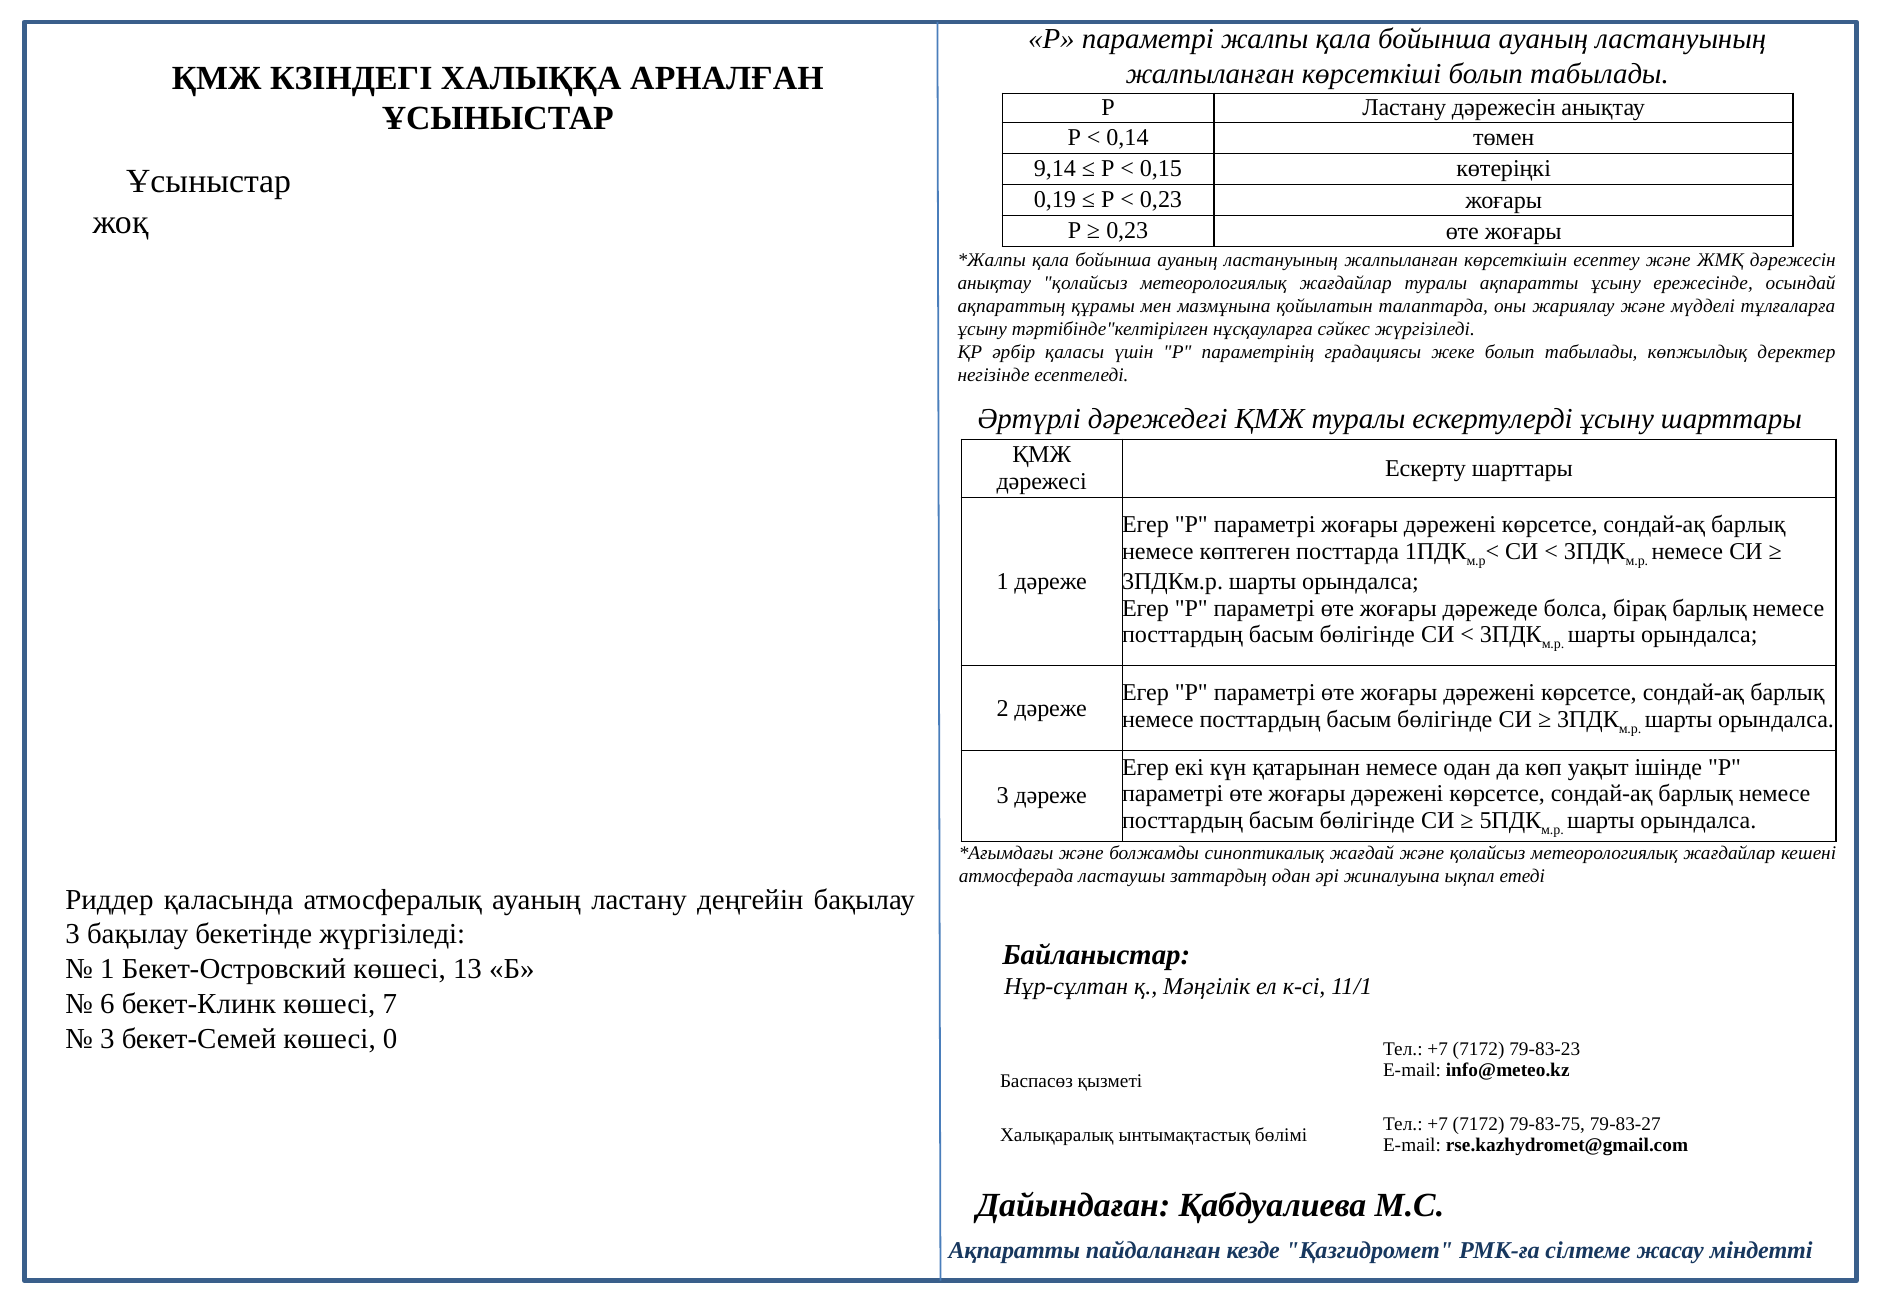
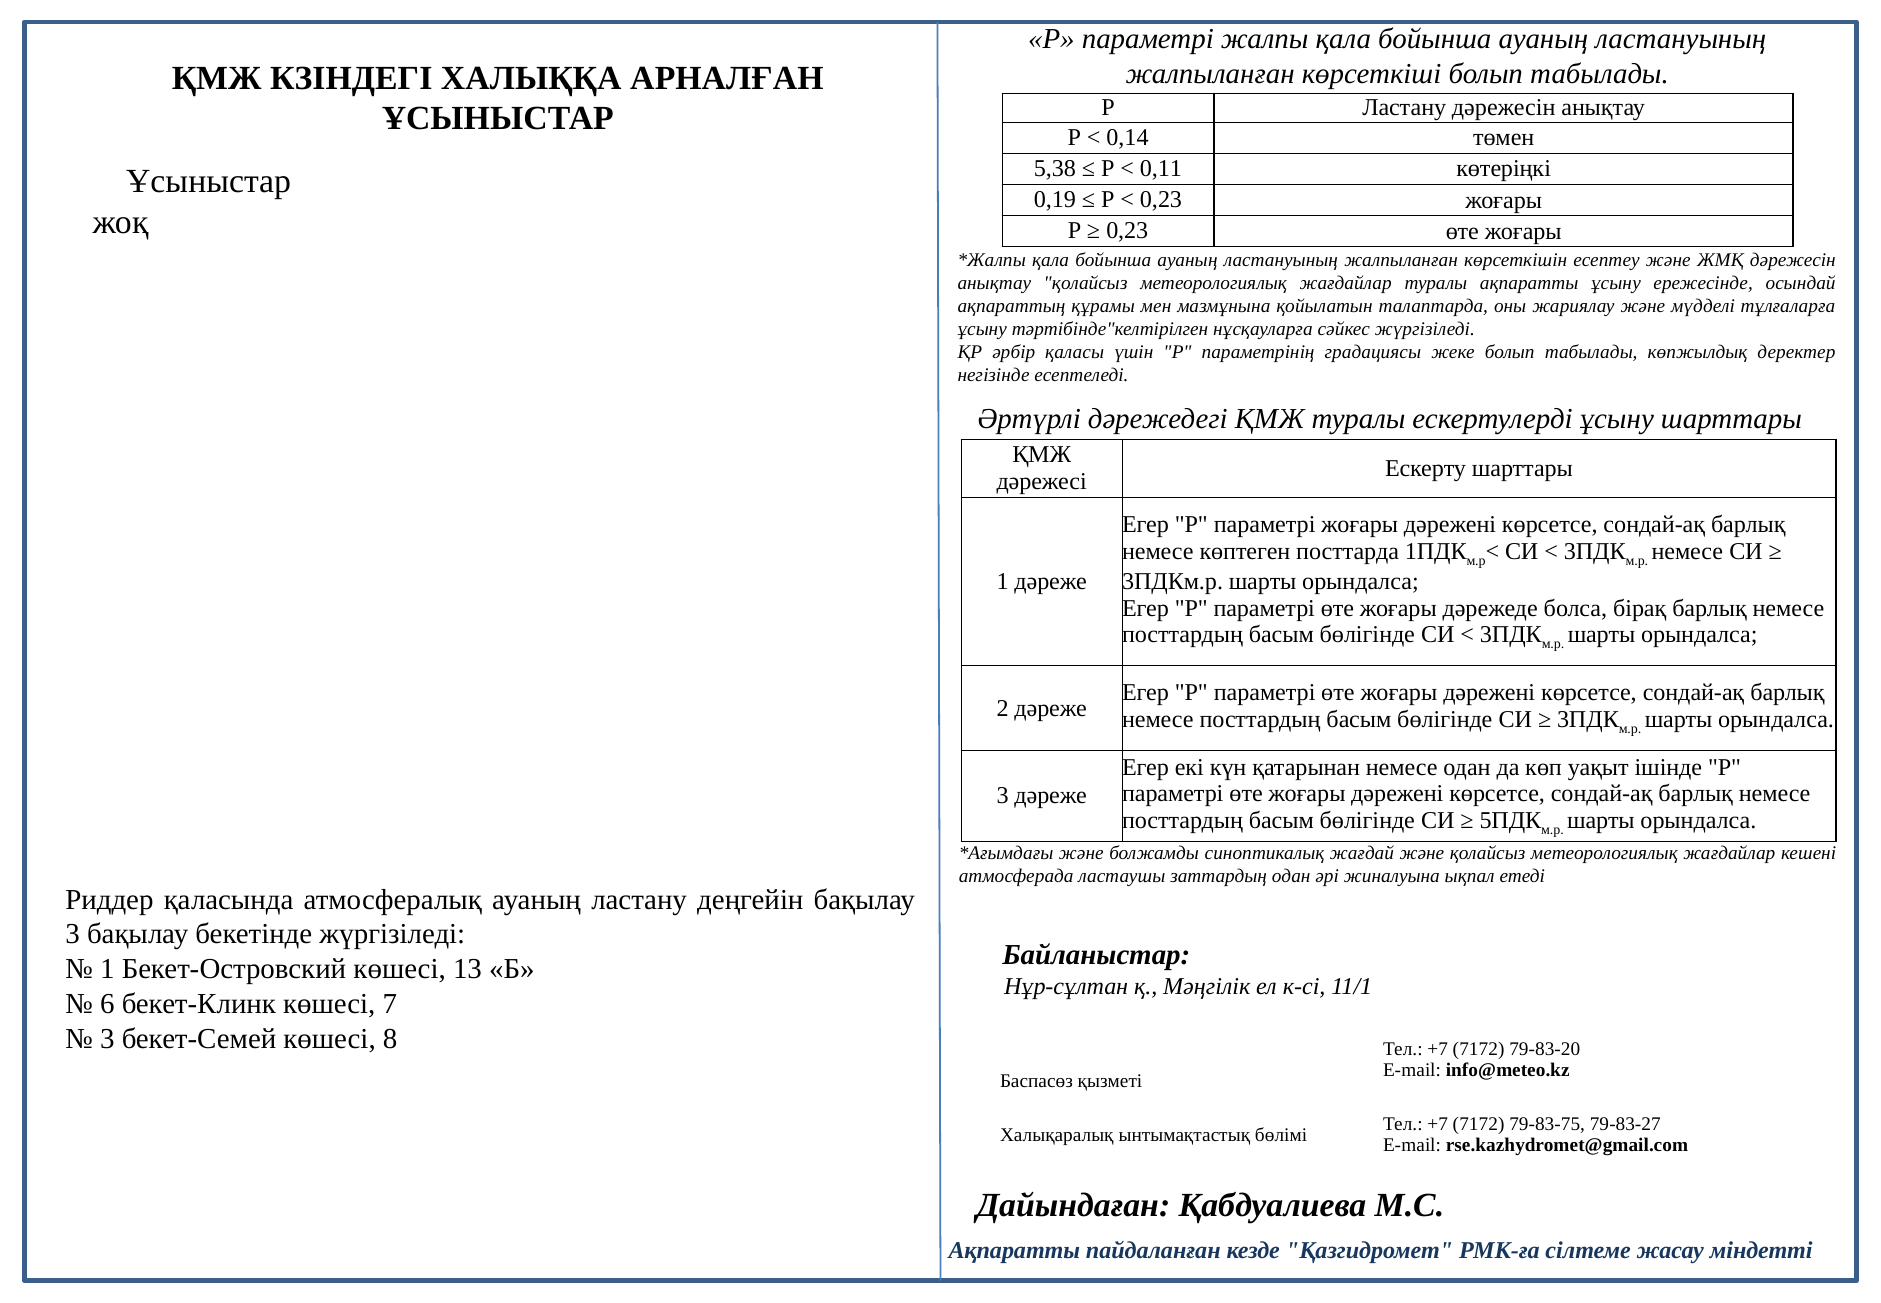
9,14: 9,14 -> 5,38 (1055, 169)
0,15: 0,15 -> 0,11 (1161, 169)
0: 0 -> 8 (390, 1038)
79-83-23: 79-83-23 -> 79-83-20 (1545, 1048)
